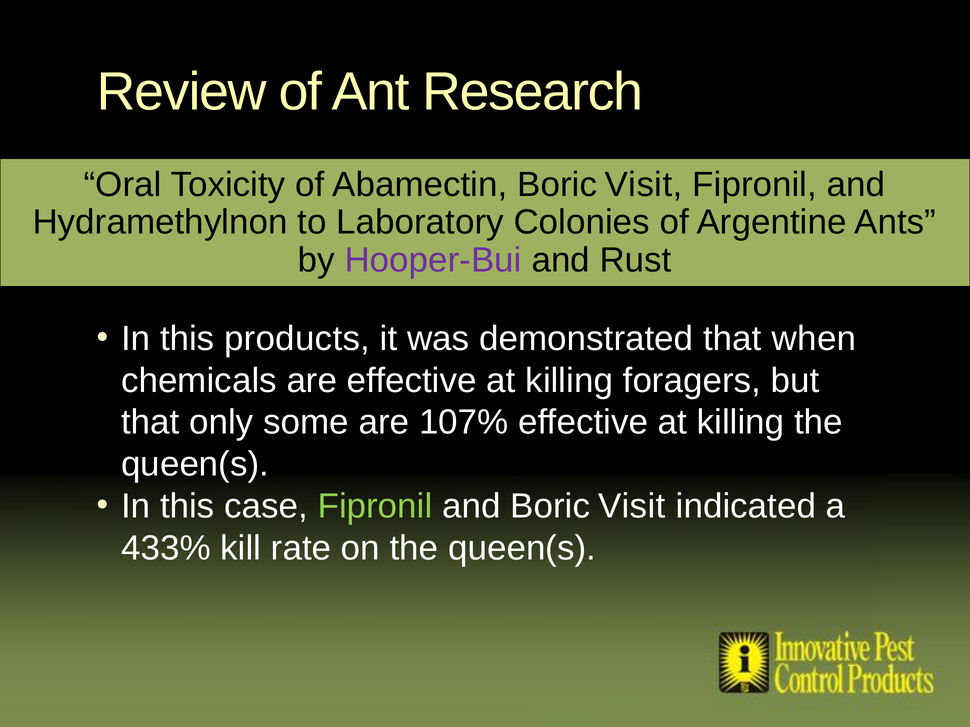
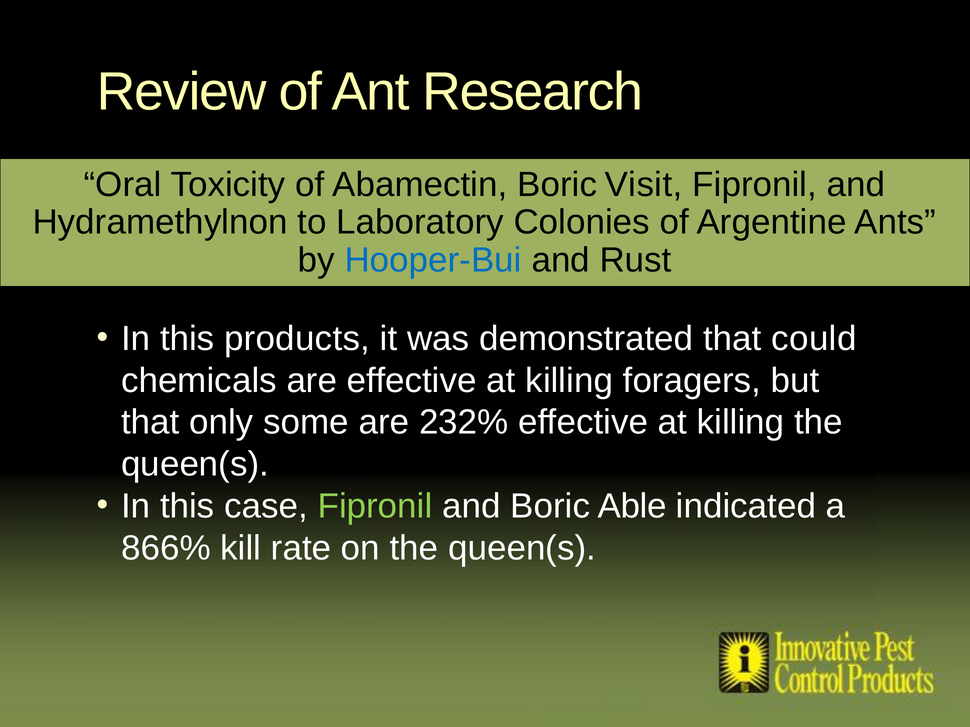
Hooper-Bui colour: purple -> blue (433, 260)
when: when -> could (814, 339)
107%: 107% -> 232% (464, 423)
and Boric Visit: Visit -> Able (632, 507)
433%: 433% -> 866% (166, 549)
